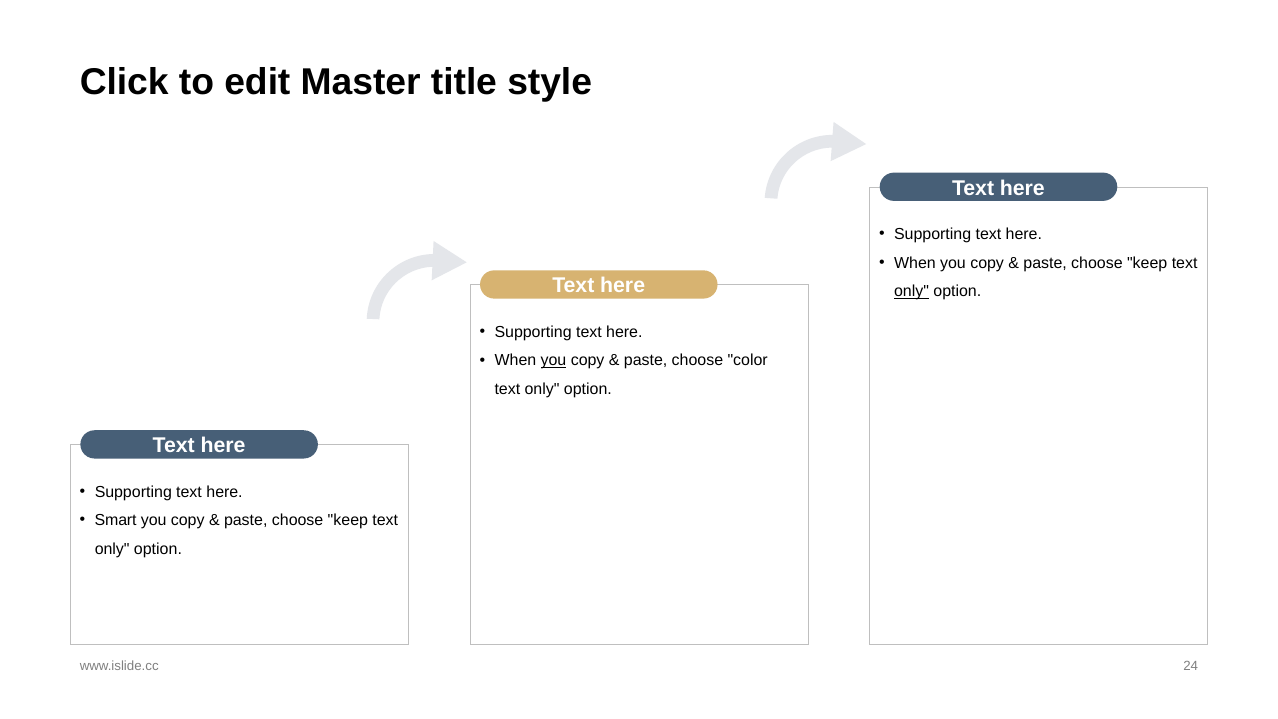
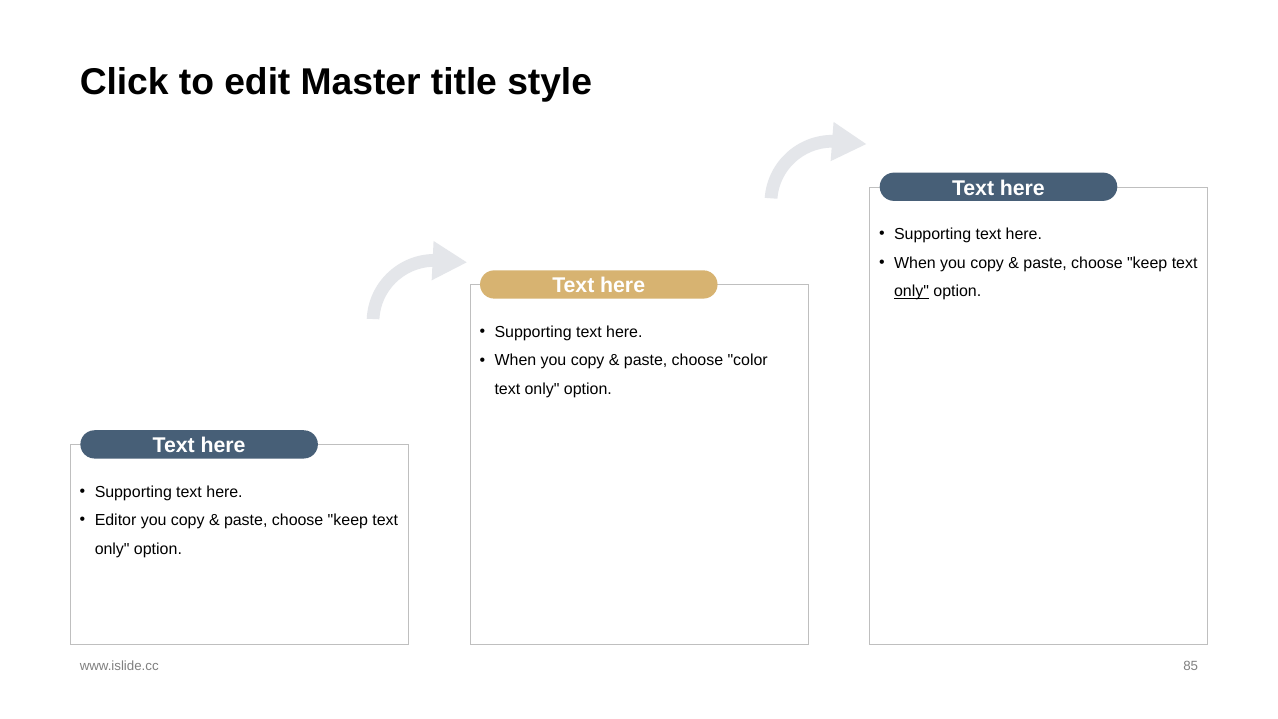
you underline: present -> none (554, 361)
Smart: Smart -> Editor (116, 520)
24: 24 -> 85 (1191, 666)
